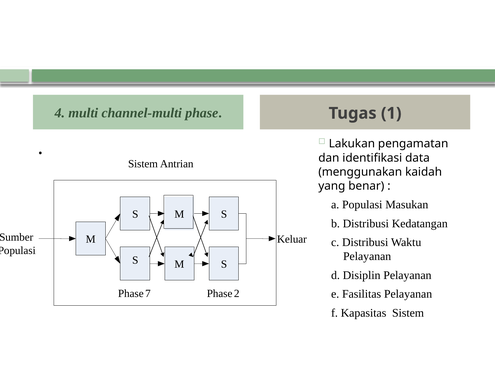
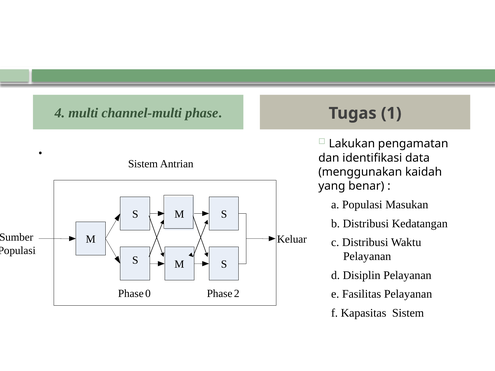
7: 7 -> 0 (148, 294)
